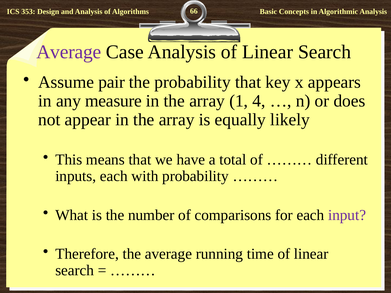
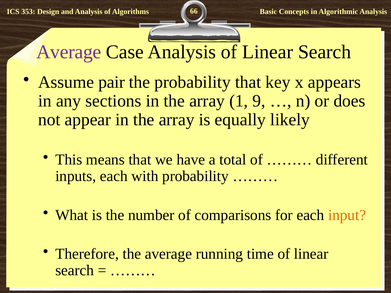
measure: measure -> sections (113, 101)
4: 4 -> 9 (259, 101)
input colour: purple -> orange (347, 215)
